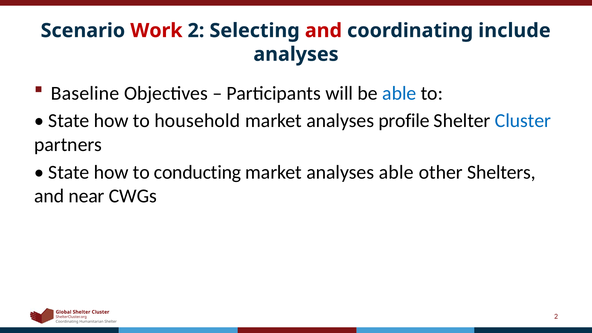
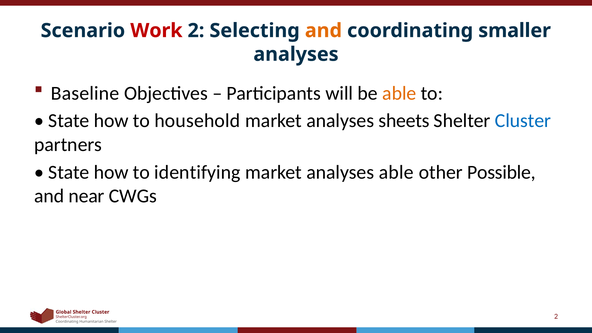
and colour: red -> orange (323, 31)
include: include -> smaller (515, 31)
able colour: blue -> orange (399, 93)
profile: profile -> sheets (404, 121)
conducting: conducting -> identifying (197, 172)
Shelters: Shelters -> Possible (502, 172)
